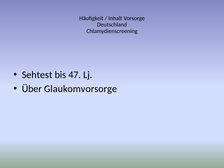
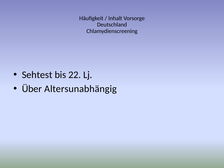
47: 47 -> 22 (75, 75)
Glaukomvorsorge: Glaukomvorsorge -> Altersunabhängig (81, 89)
